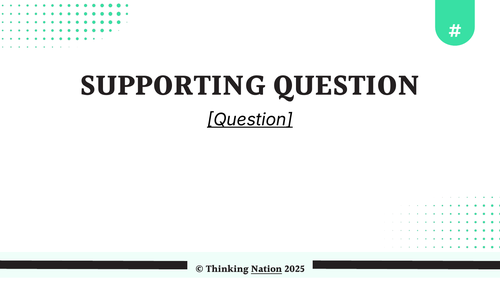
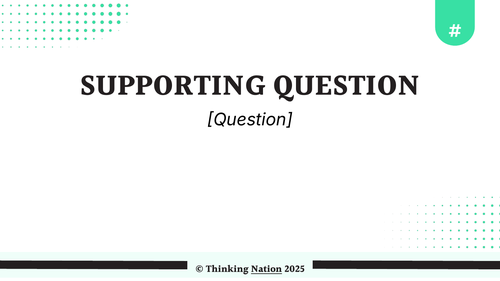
Question underline: present -> none (250, 120)
